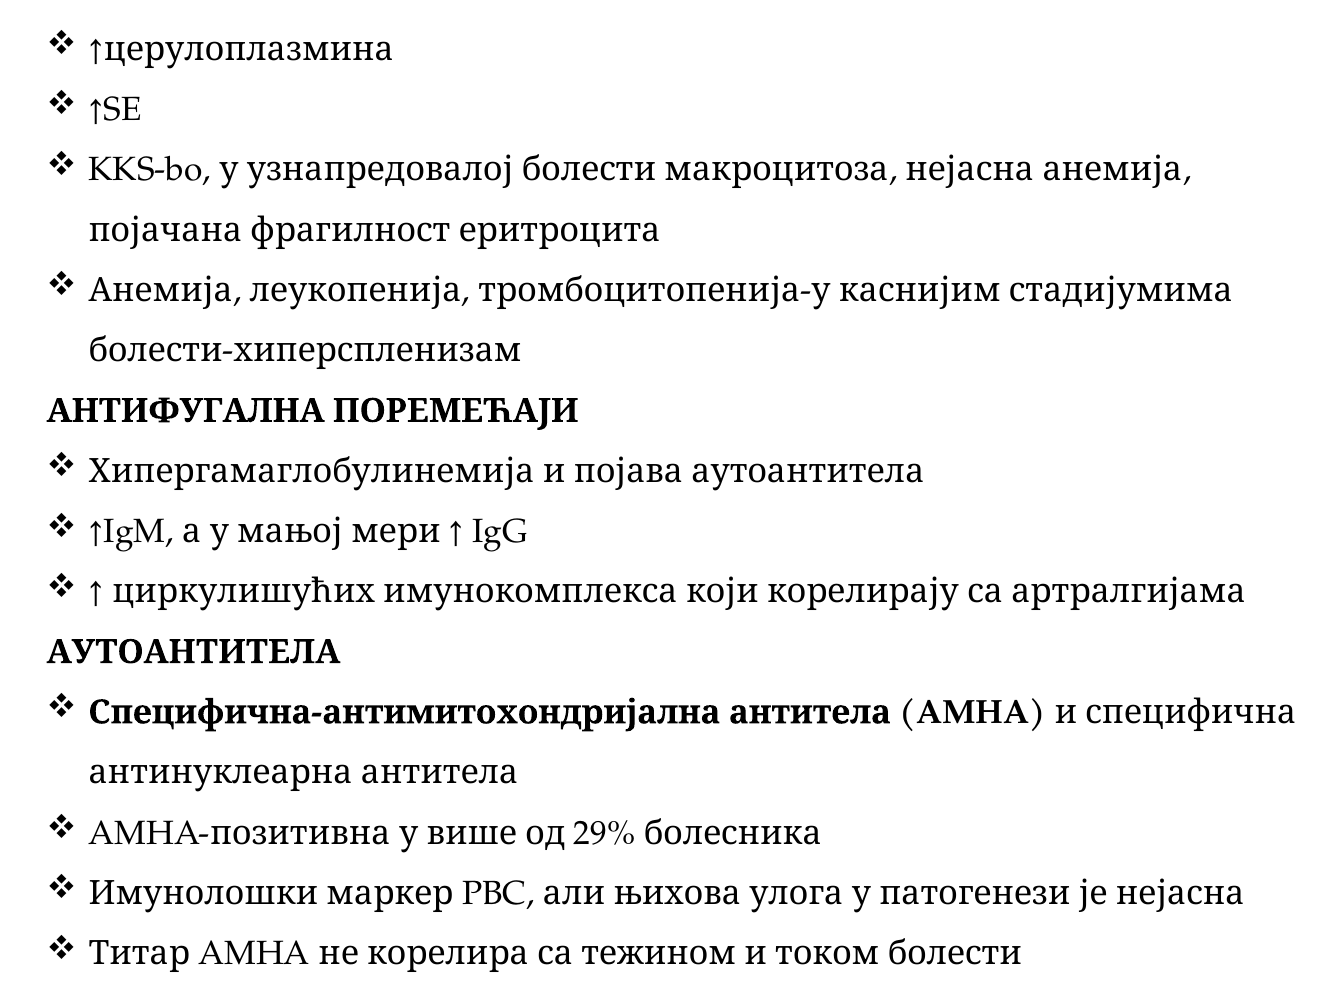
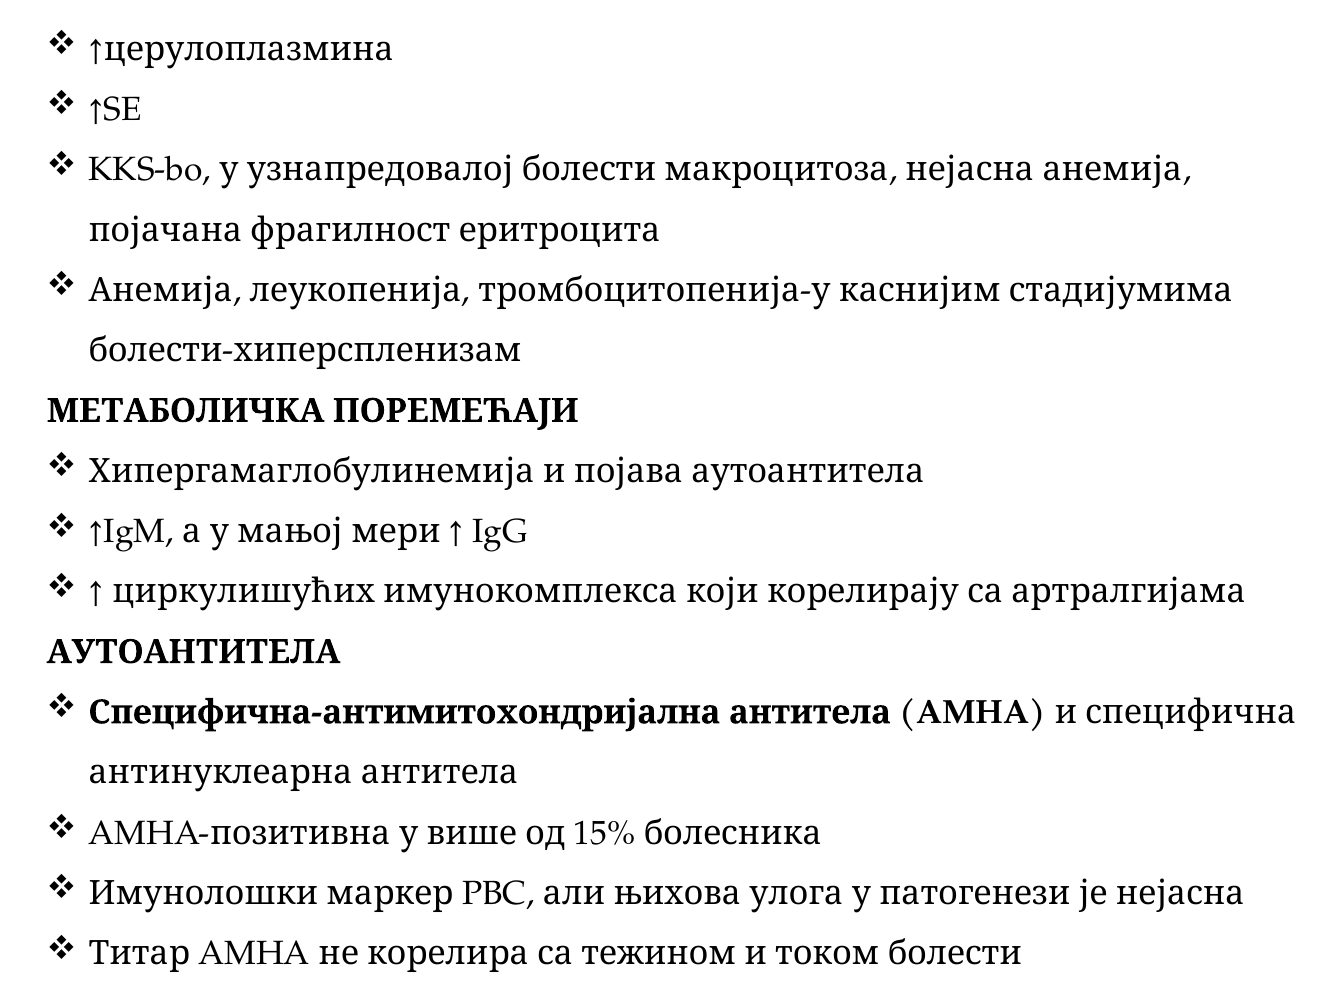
АНТИФУГАЛНА: АНТИФУГАЛНА -> МЕТАБОЛИЧКА (186, 411)
29%: 29% -> 15% (605, 833)
